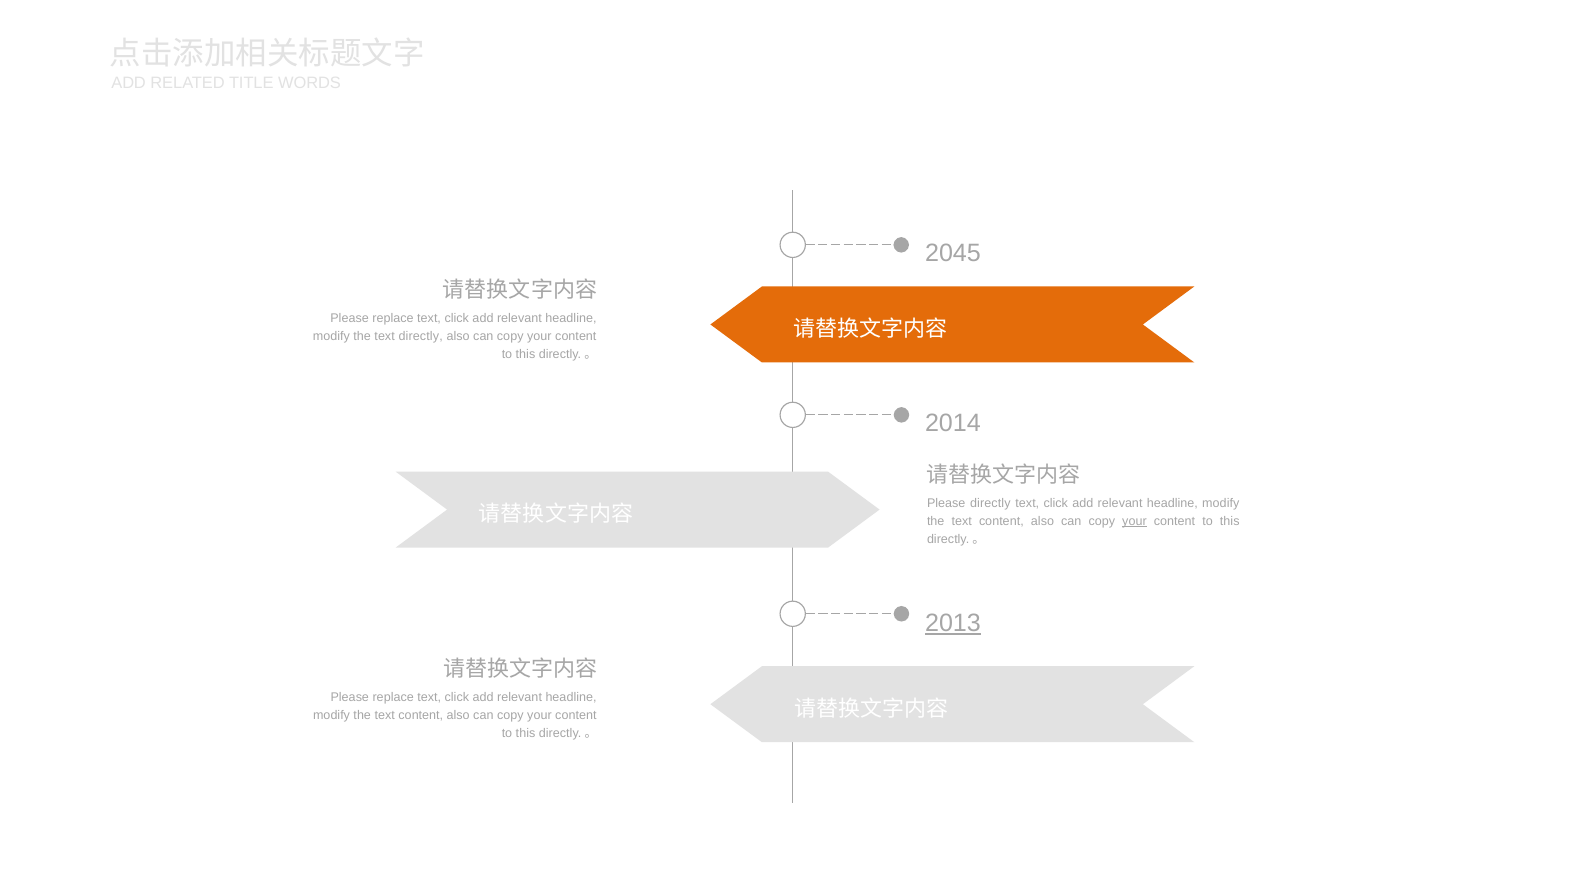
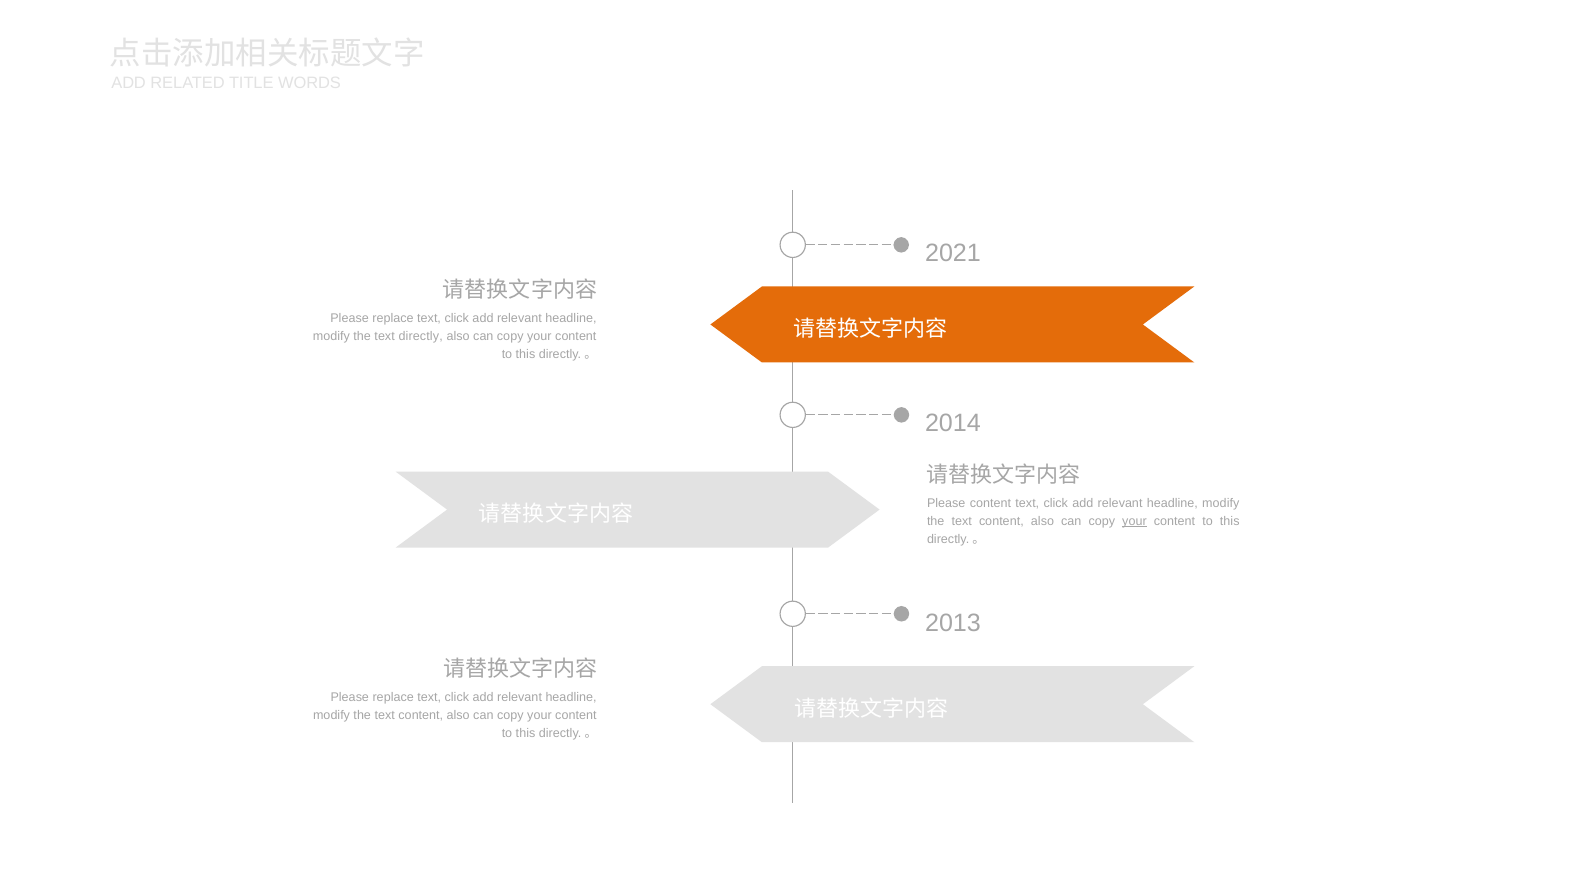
2045: 2045 -> 2021 (953, 253)
Please directly: directly -> content (990, 503)
2013 underline: present -> none (953, 623)
